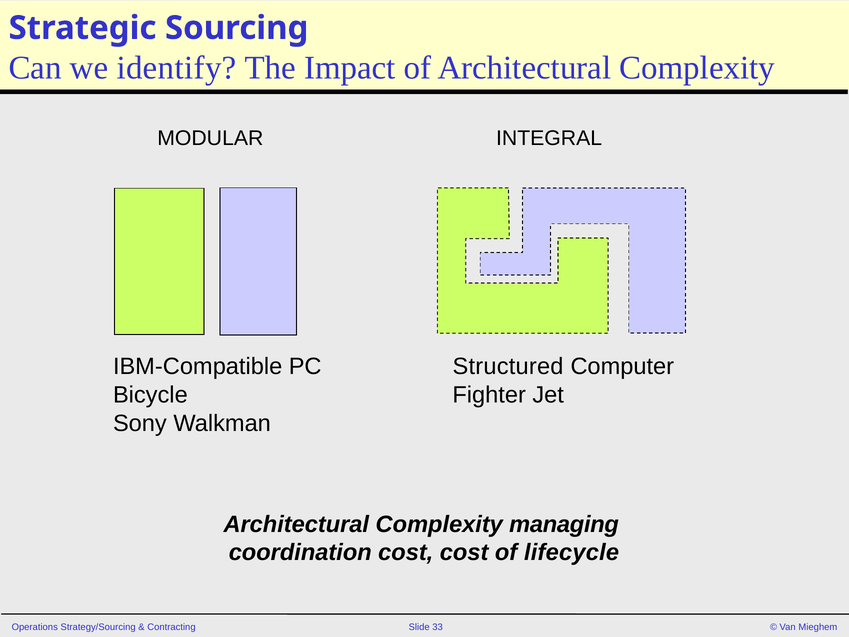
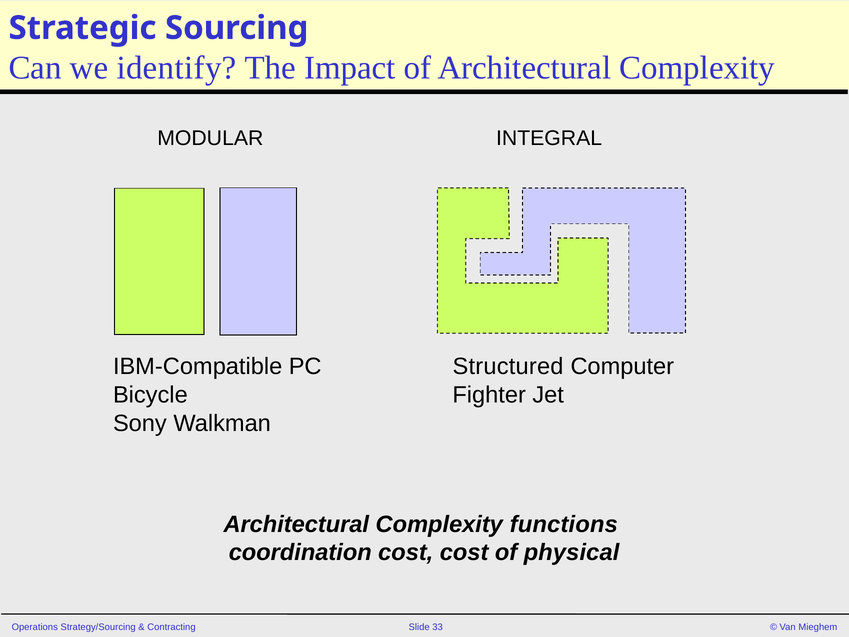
managing: managing -> functions (564, 524)
lifecycle: lifecycle -> physical (572, 552)
